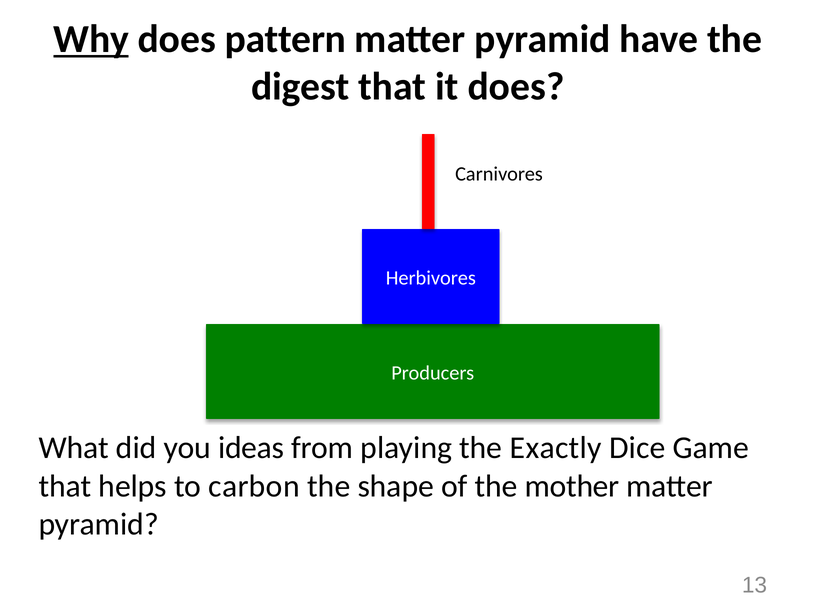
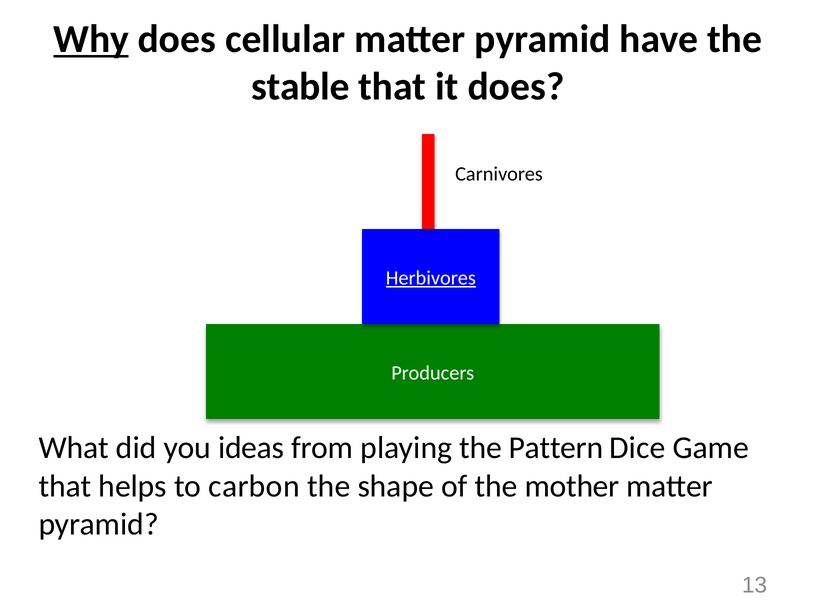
pattern: pattern -> cellular (285, 39)
digest: digest -> stable (300, 87)
Herbivores underline: none -> present (431, 278)
Exactly: Exactly -> Pattern (556, 448)
